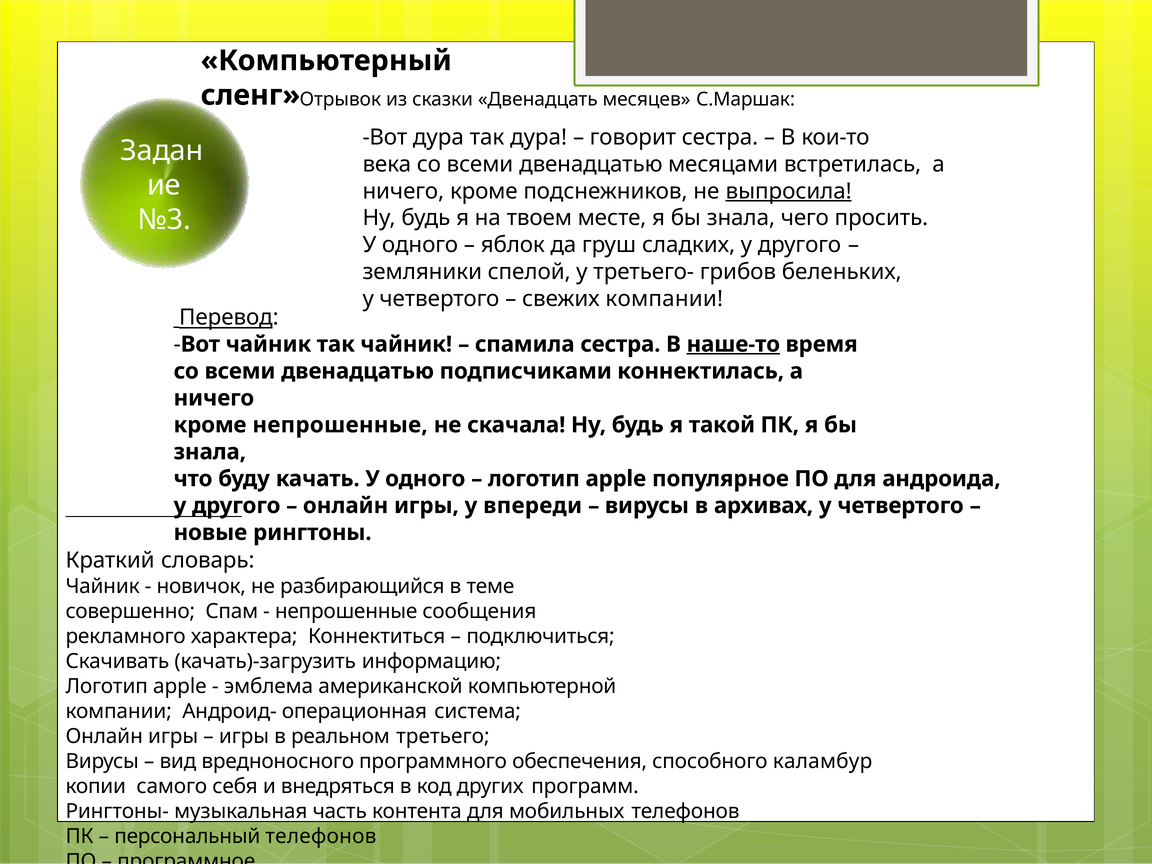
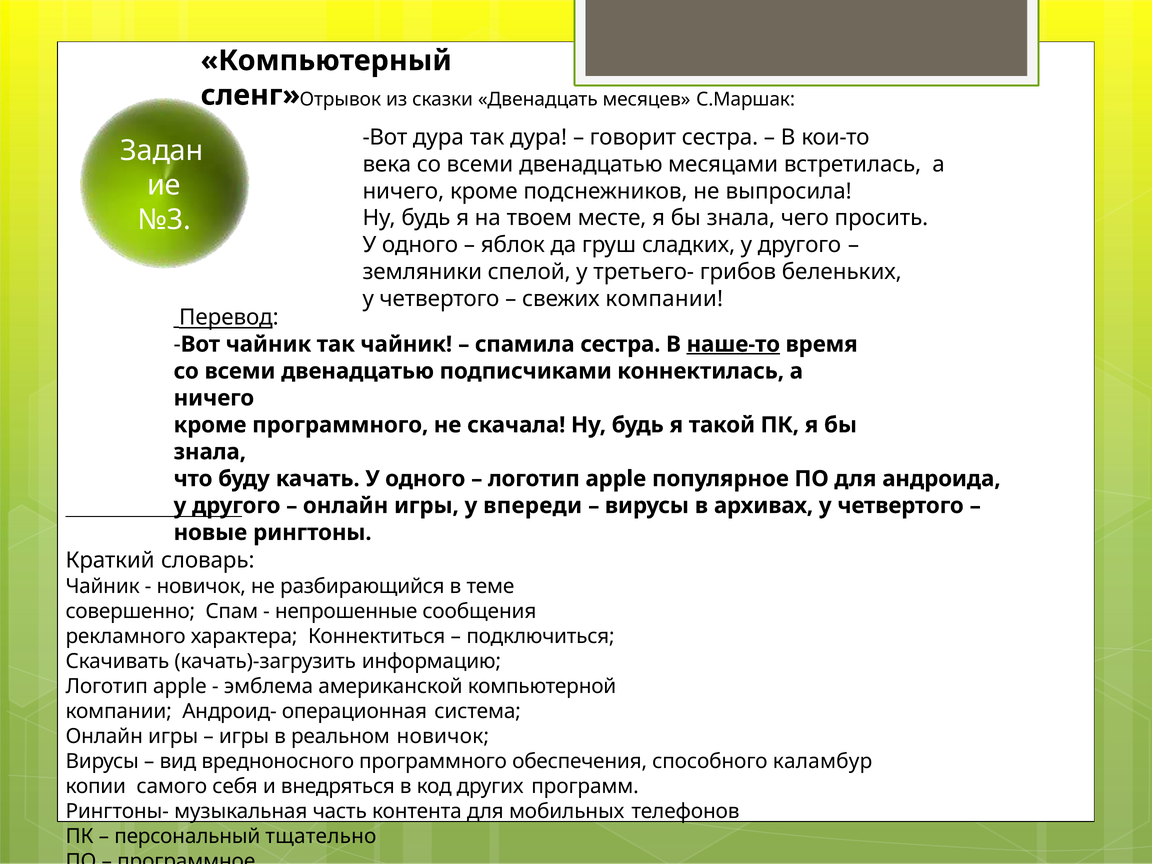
выпросила underline: present -> none (789, 191)
кроме непрошенные: непрошенные -> программного (340, 425)
реальном третьего: третьего -> новичок (443, 736)
персональный телефонов: телефонов -> тщательно (321, 836)
